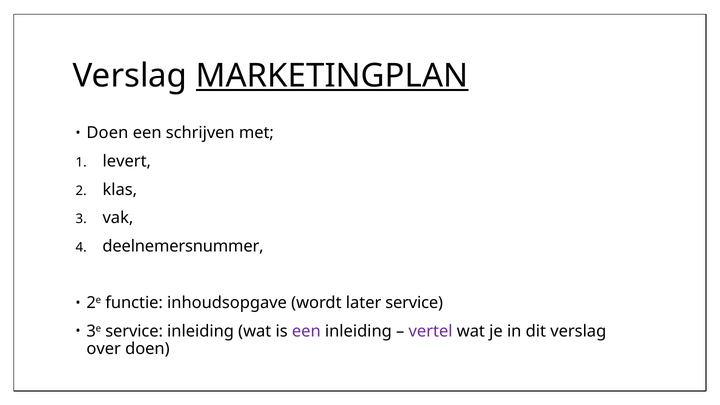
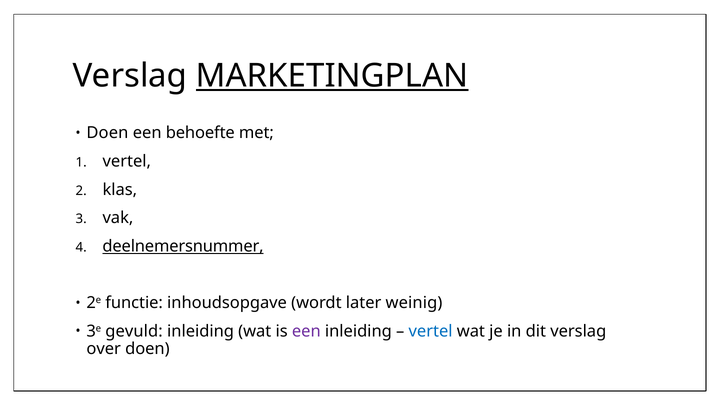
schrijven: schrijven -> behoefte (200, 133)
levert: levert -> vertel (127, 161)
deelnemersnummer underline: none -> present (183, 246)
later service: service -> weinig (414, 303)
3e service: service -> gevuld (134, 331)
vertel colour: purple -> blue (431, 331)
